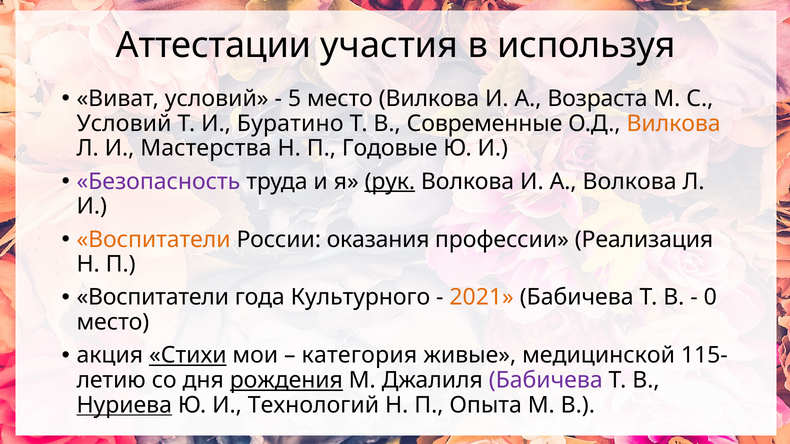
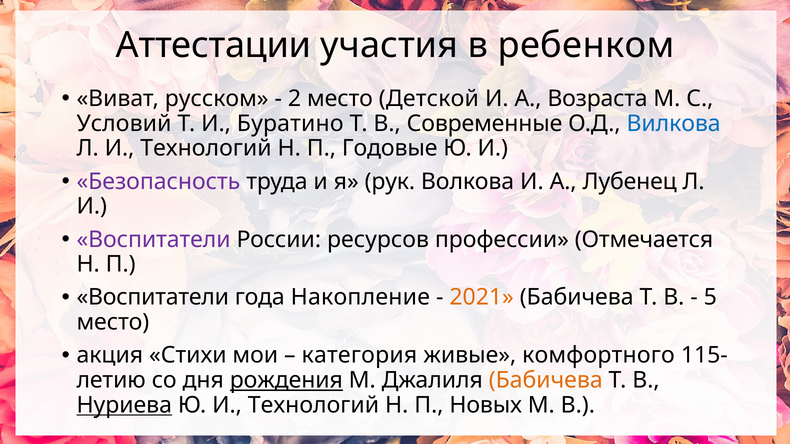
используя: используя -> ребенком (586, 45)
Виват условий: условий -> русском (217, 99)
5: 5 -> 2 (295, 99)
место Вилкова: Вилкова -> Детской (429, 99)
Вилкова colour: orange -> blue (674, 124)
Л И Мастерства: Мастерства -> Технологий (206, 148)
рук underline: present -> none (390, 182)
А Волкова: Волкова -> Лубенец (630, 182)
Воспитатели colour: orange -> purple (154, 240)
оказания: оказания -> ресурсов (378, 240)
Реализация: Реализация -> Отмечается (644, 240)
Культурного: Культурного -> Накопление (360, 298)
0: 0 -> 5 (710, 298)
Стихи underline: present -> none (188, 356)
медицинской: медицинской -> комфортного (598, 356)
Бабичева colour: purple -> orange (546, 381)
Опыта: Опыта -> Новых (486, 405)
